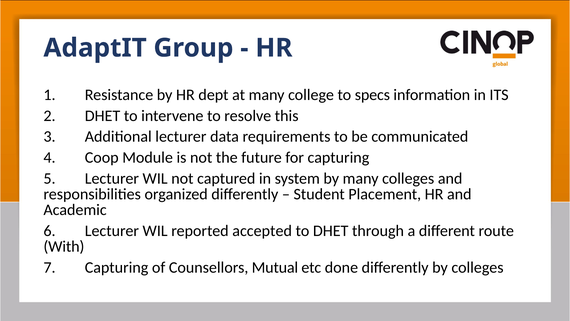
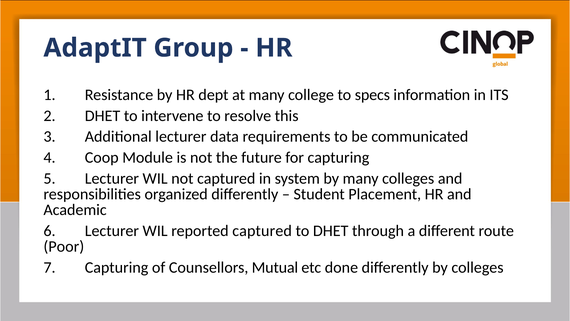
reported accepted: accepted -> captured (262, 231)
With: With -> Poor (64, 246)
